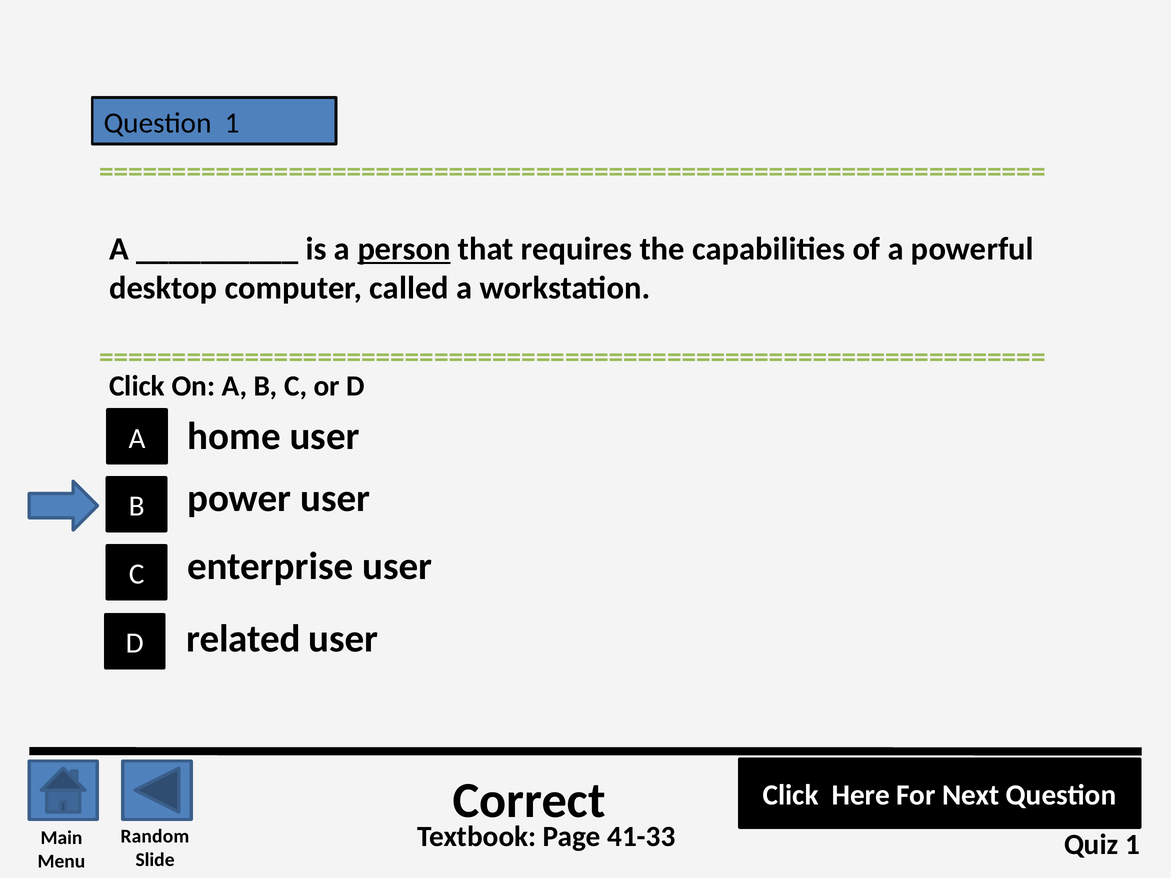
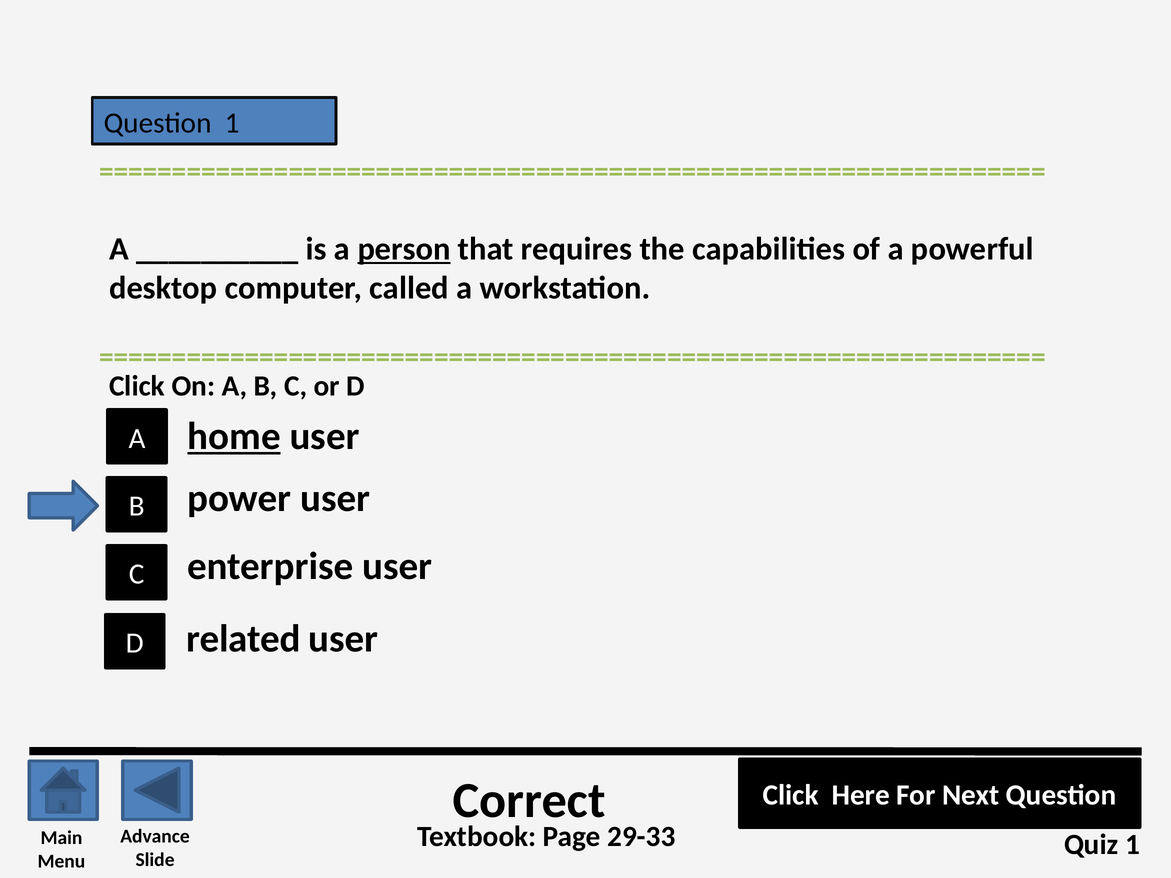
home underline: none -> present (234, 437)
41-33: 41-33 -> 29-33 (641, 837)
Random: Random -> Advance (155, 837)
